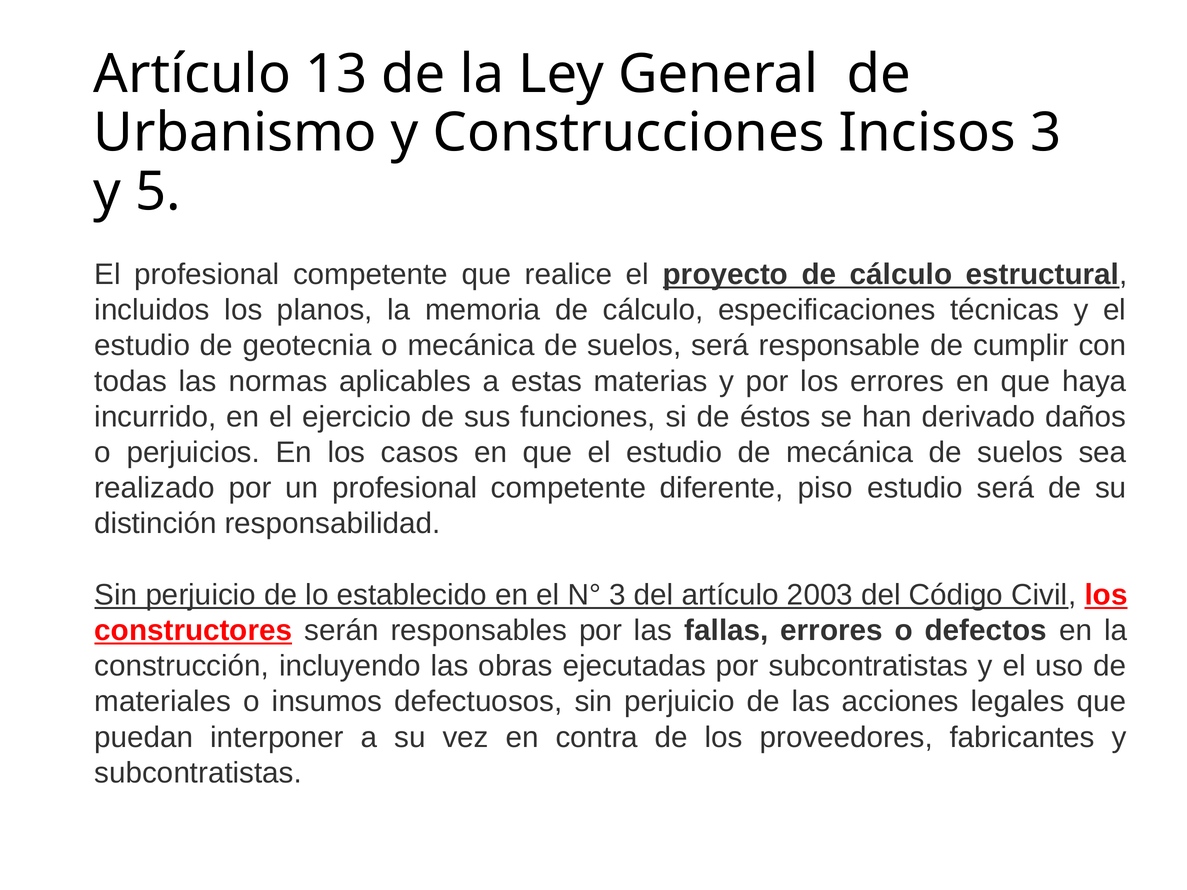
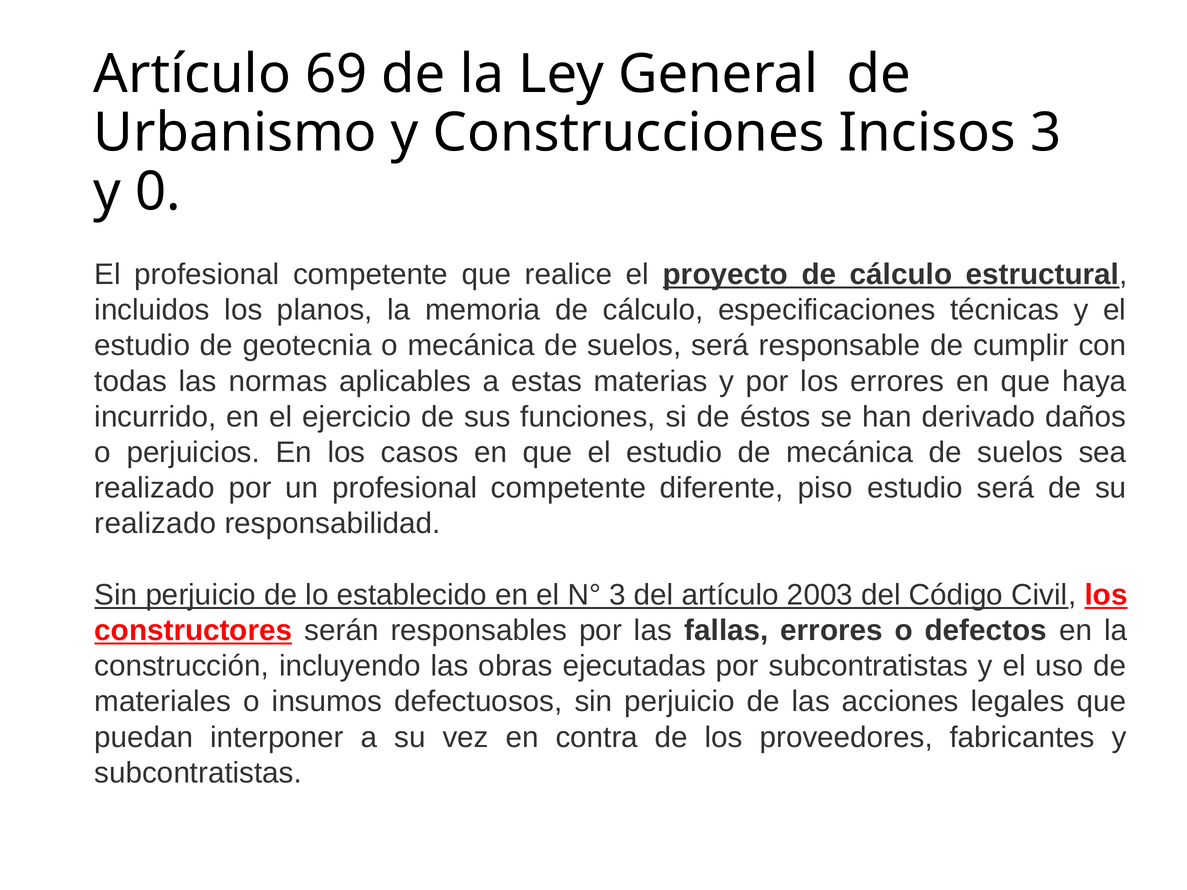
13: 13 -> 69 (336, 74)
5: 5 -> 0 (158, 192)
distinción: distinción -> realizado (155, 524)
